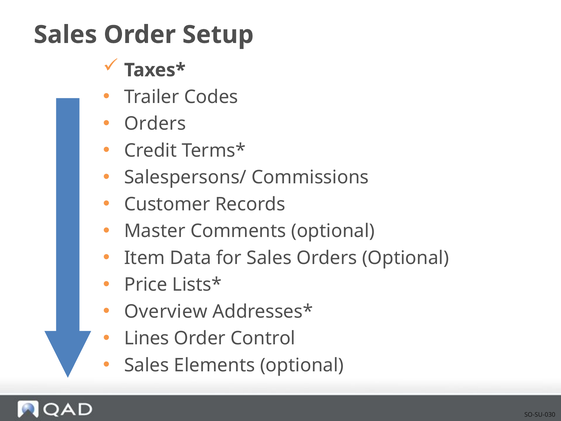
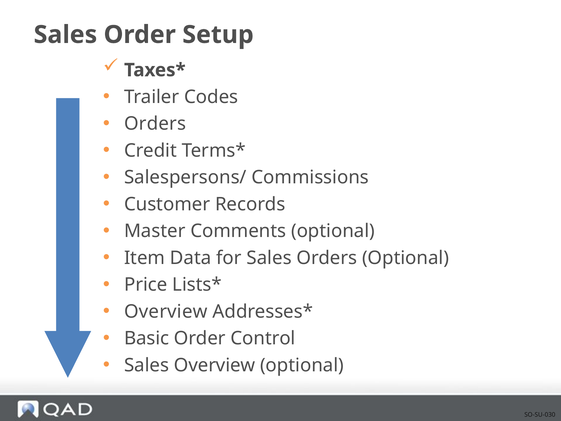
Lines: Lines -> Basic (147, 338)
Sales Elements: Elements -> Overview (215, 365)
